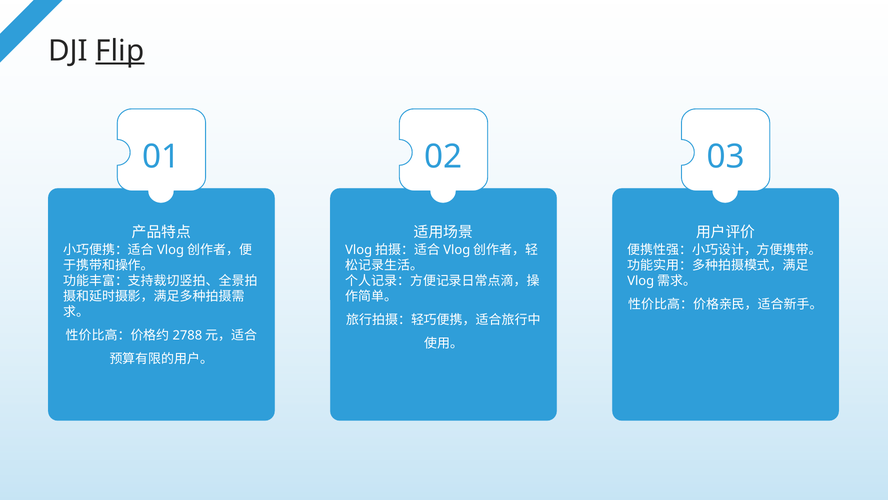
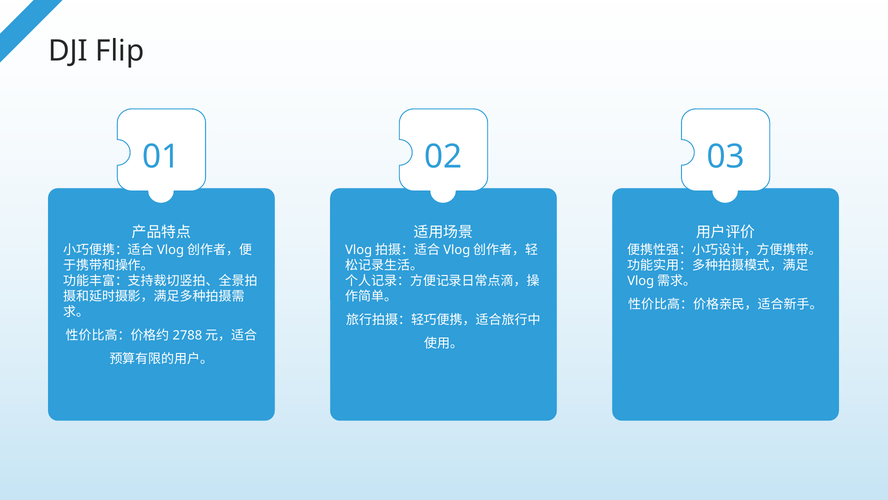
Flip underline: present -> none (120, 51)
